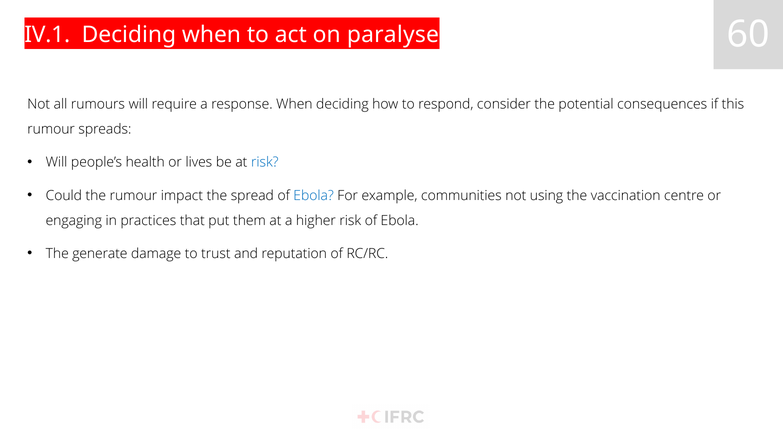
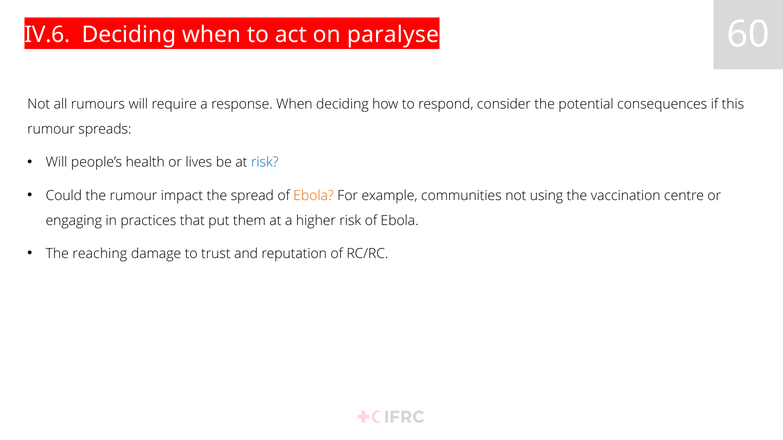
IV.1: IV.1 -> IV.6 (47, 35)
Ebola colour: blue -> orange (314, 196)
generate: generate -> reaching (100, 254)
